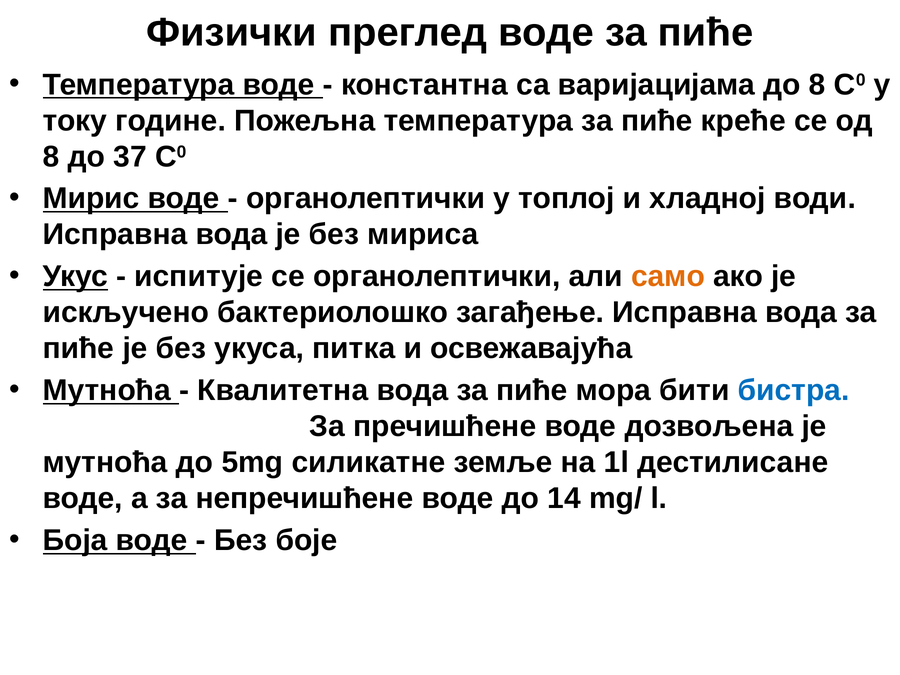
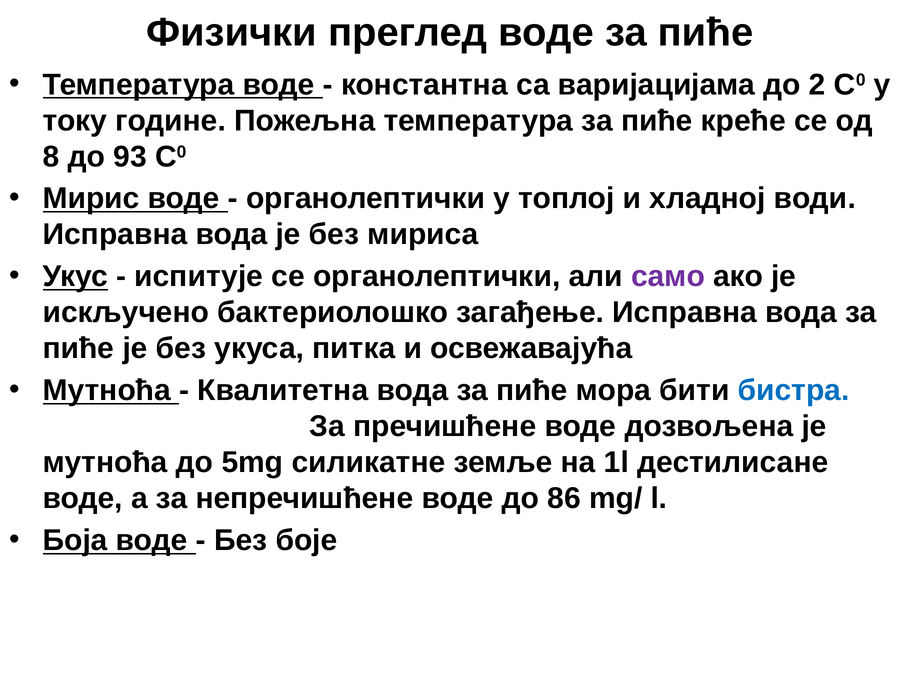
до 8: 8 -> 2 (817, 85)
37: 37 -> 93 (130, 157)
само colour: orange -> purple (668, 277)
14: 14 -> 86 (564, 499)
